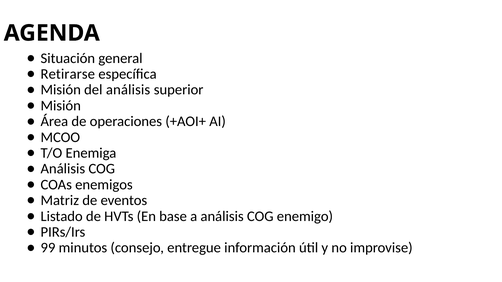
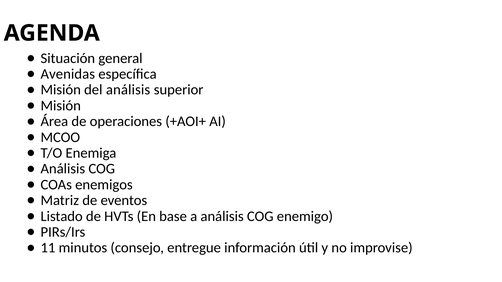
Retirarse: Retirarse -> Avenidas (68, 74)
99: 99 -> 11 (48, 248)
